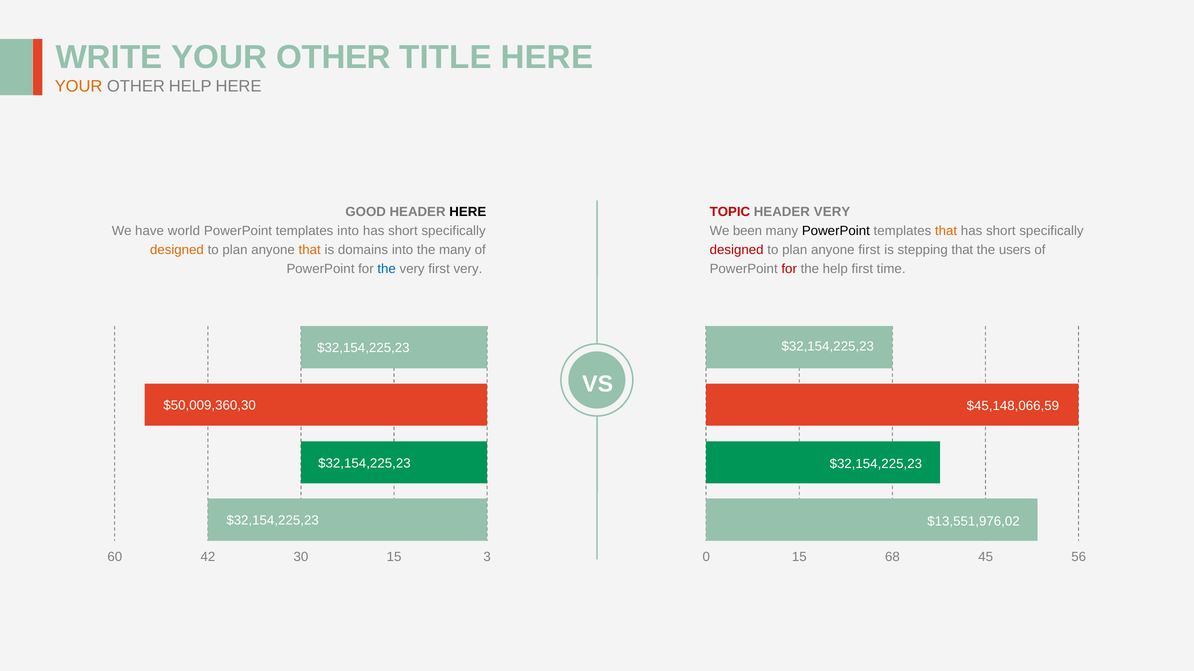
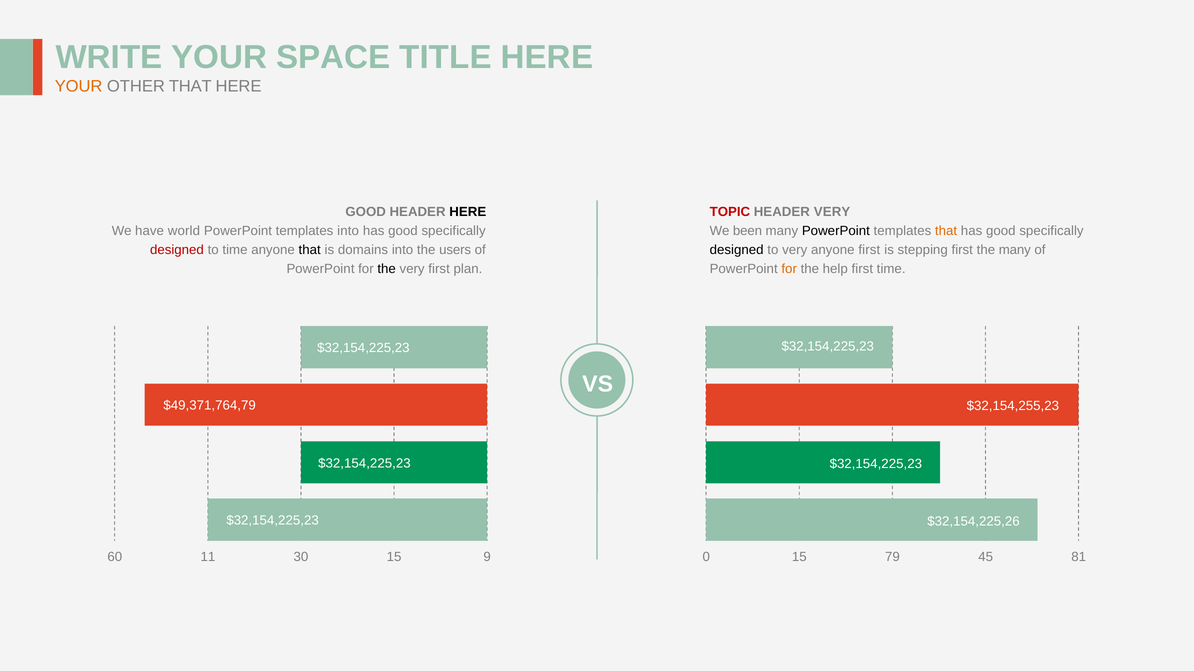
WRITE YOUR OTHER: OTHER -> SPACE (333, 57)
OTHER HELP: HELP -> THAT (190, 86)
short: short -> good (403, 231)
short: short -> good (1001, 231)
designed colour: orange -> red (177, 250)
plan: plan -> time (235, 250)
that colour: orange -> black (310, 250)
the many: many -> users (455, 250)
designed colour: red -> black (737, 250)
plan: plan -> very (795, 250)
stepping that: that -> first (962, 250)
the users: users -> many (1015, 250)
the colour: blue -> black (387, 269)
first very: very -> plan (468, 269)
for colour: red -> orange (789, 269)
$50,009,360,30: $50,009,360,30 -> $49,371,764,79 (210, 405)
$45,148,066,59: $45,148,066,59 -> $32,154,255,23 (1013, 406)
$13,551,976,02: $13,551,976,02 -> $32,154,225,26 (973, 522)
42: 42 -> 11 (208, 557)
3: 3 -> 9 (487, 557)
68: 68 -> 79 (892, 557)
56: 56 -> 81 (1079, 557)
